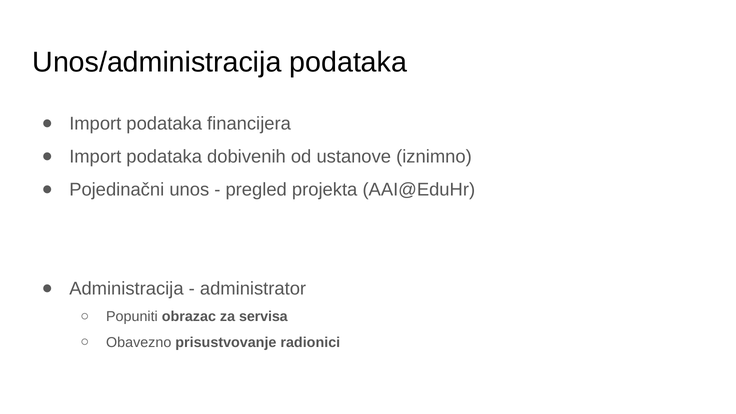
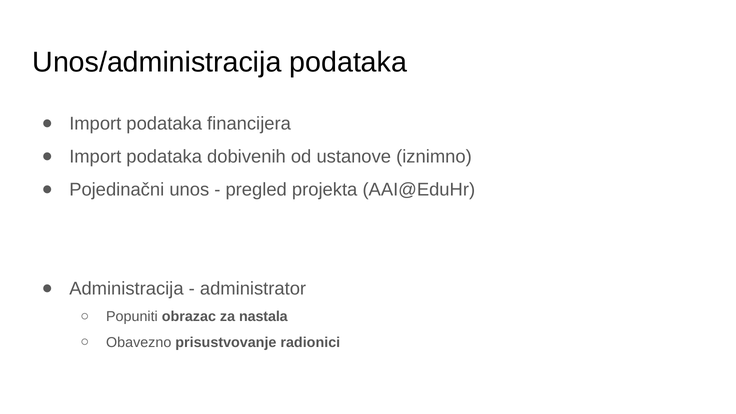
servisa: servisa -> nastala (263, 317)
